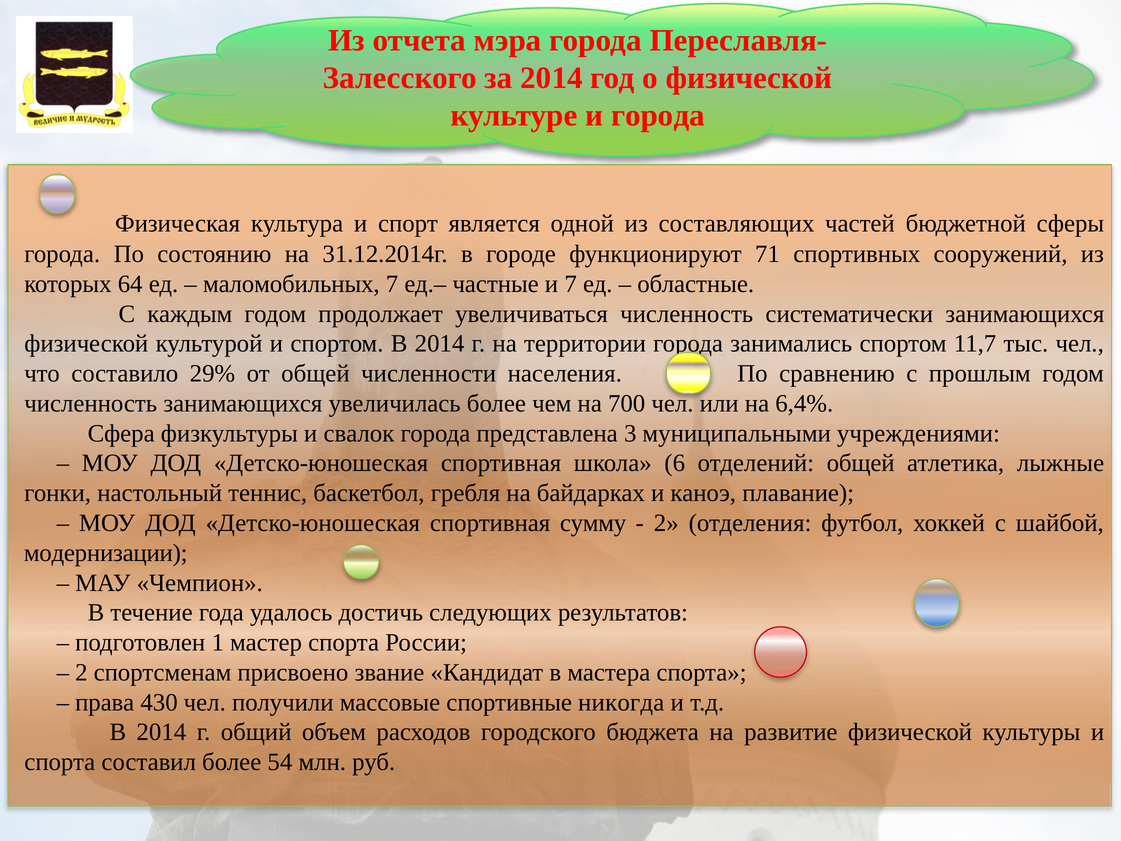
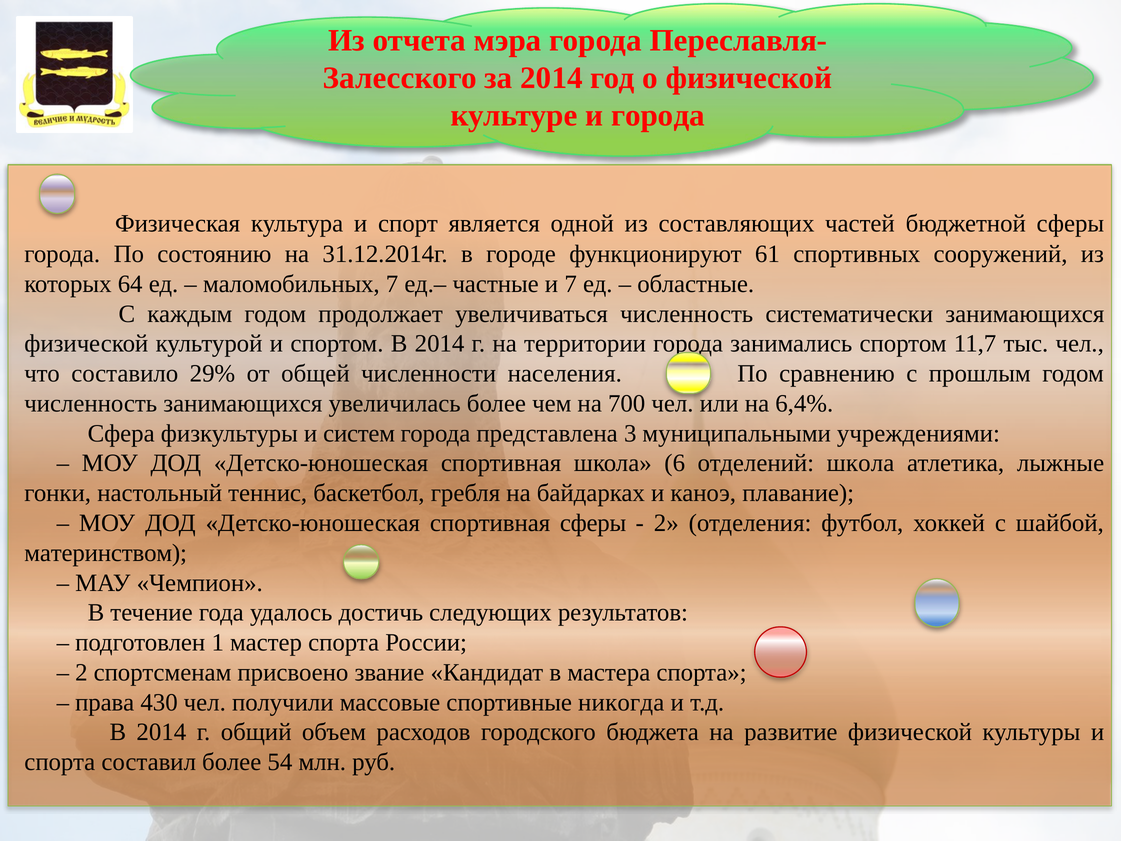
71: 71 -> 61 (767, 254)
свалок: свалок -> систем (359, 433)
отделений общей: общей -> школа (861, 463)
спортивная сумму: сумму -> сферы (593, 523)
модернизации: модернизации -> материнством (106, 553)
